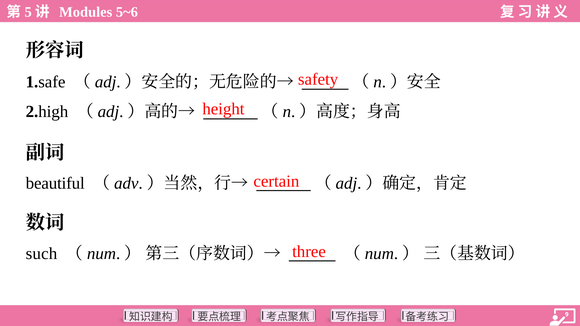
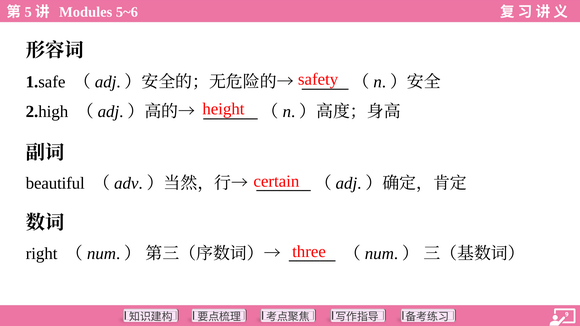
such: such -> right (42, 254)
